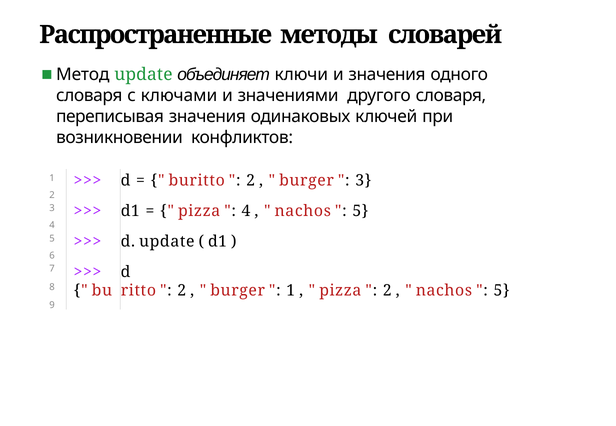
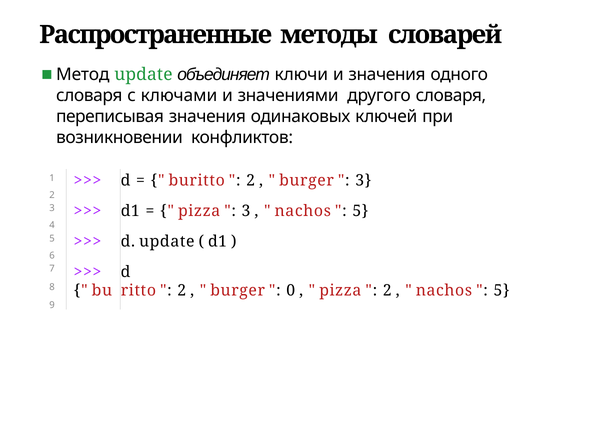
4: 4 -> 3 (246, 211)
1: 1 -> 0 (291, 291)
